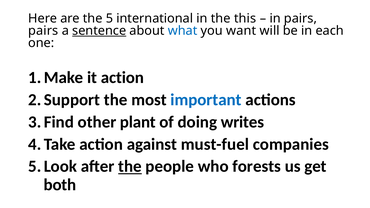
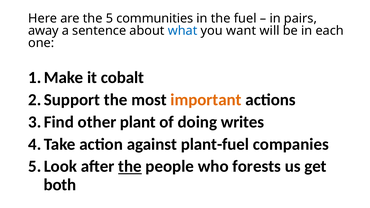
international: international -> communities (155, 18)
this: this -> fuel (245, 18)
pairs: pairs -> away (43, 31)
sentence underline: present -> none (99, 31)
it action: action -> cobalt (122, 78)
important colour: blue -> orange (206, 100)
must-fuel: must-fuel -> plant-fuel (215, 144)
